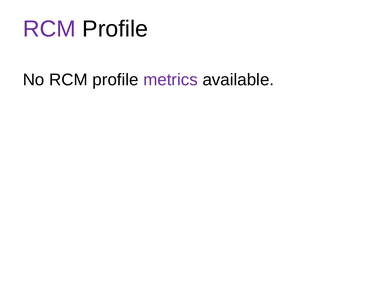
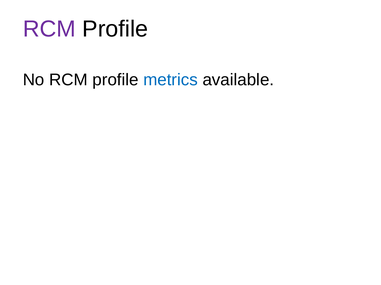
metrics colour: purple -> blue (171, 80)
